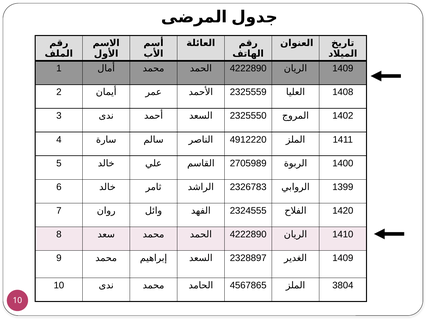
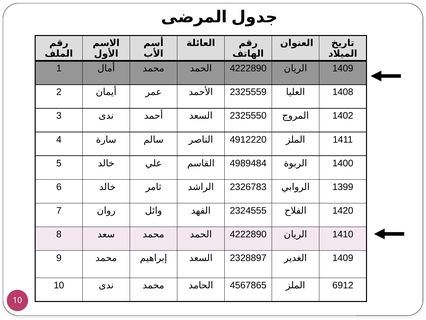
2705989: 2705989 -> 4989484 (248, 163)
3804: 3804 -> 6912 (343, 285)
